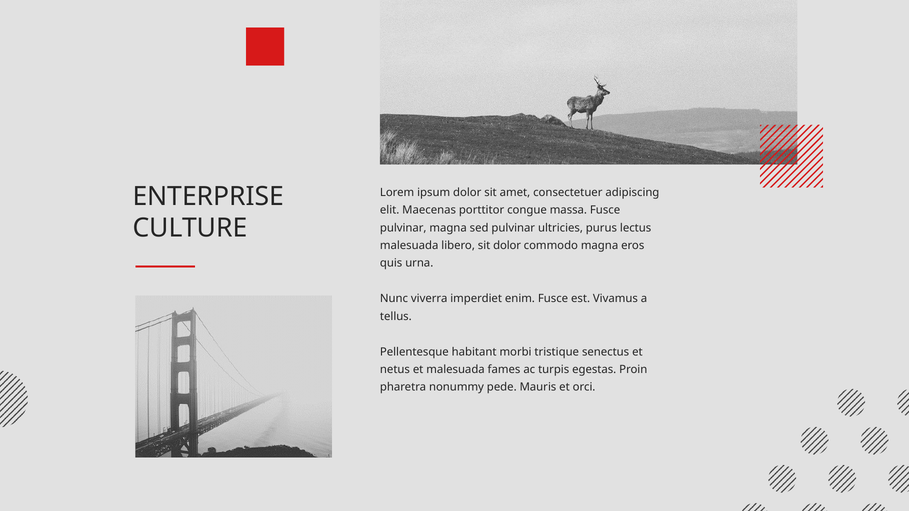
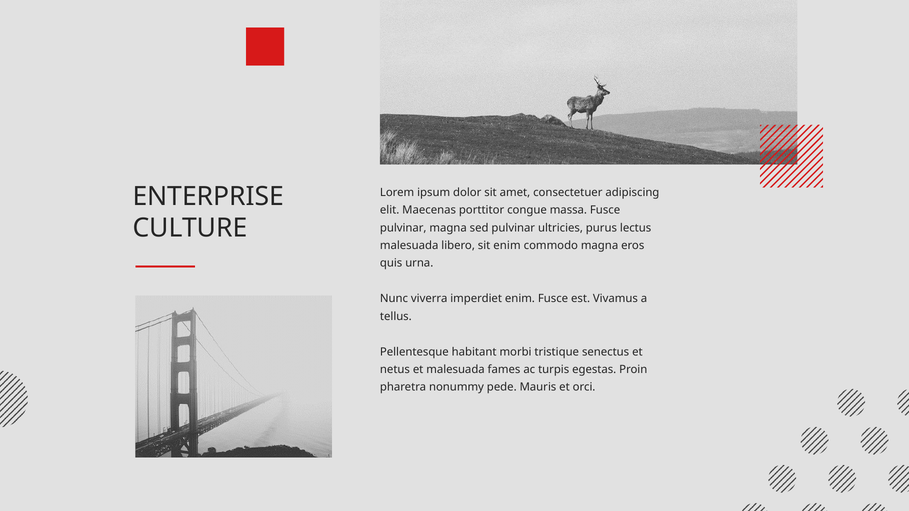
sit dolor: dolor -> enim (507, 246)
